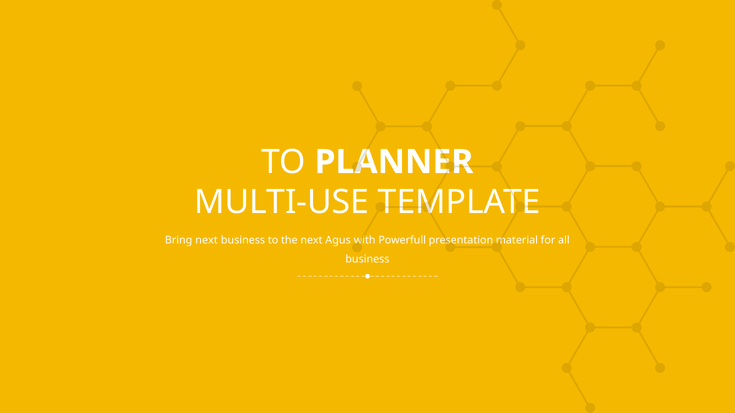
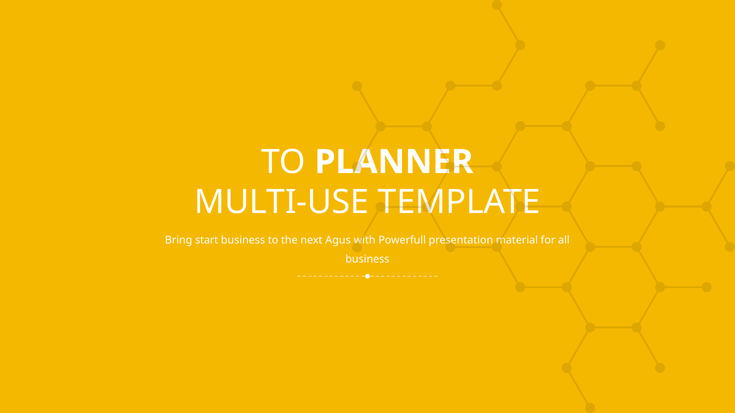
Bring next: next -> start (207, 240)
